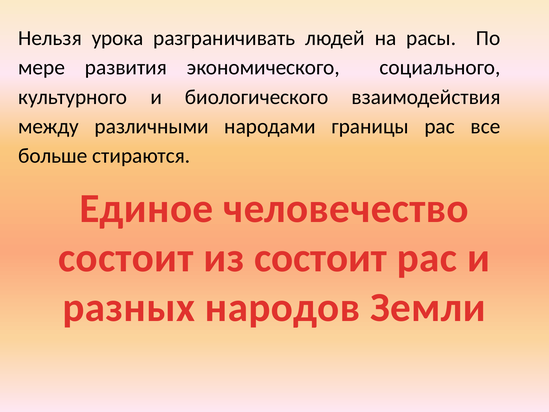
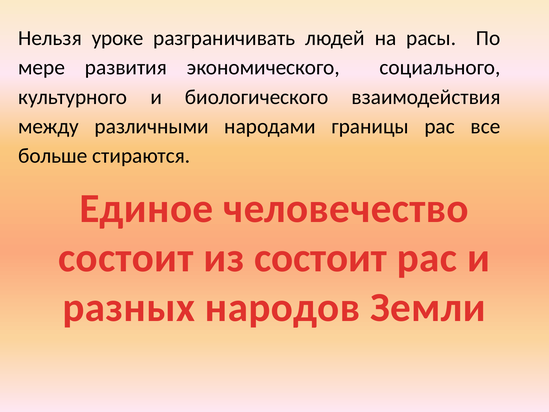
урока: урока -> уроке (118, 38)
